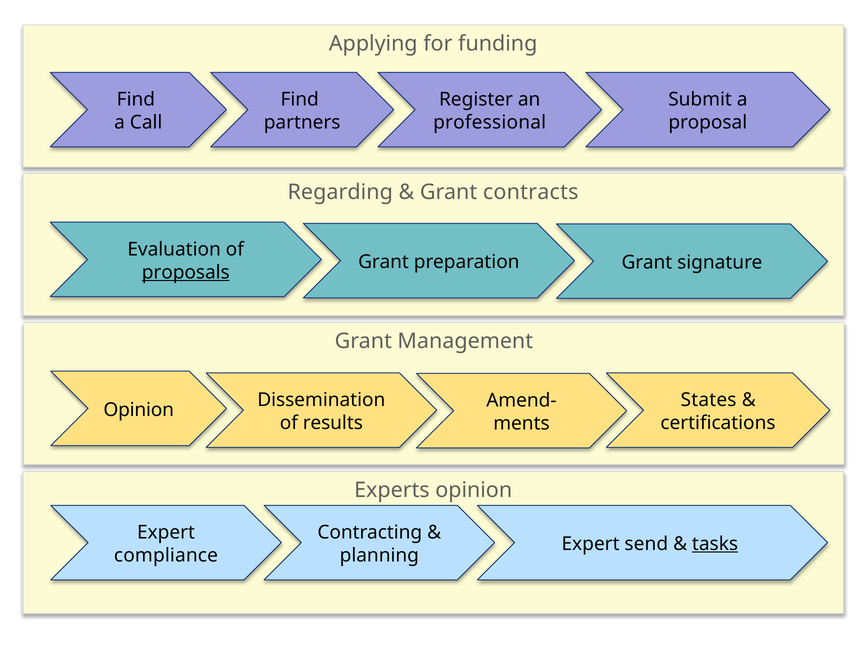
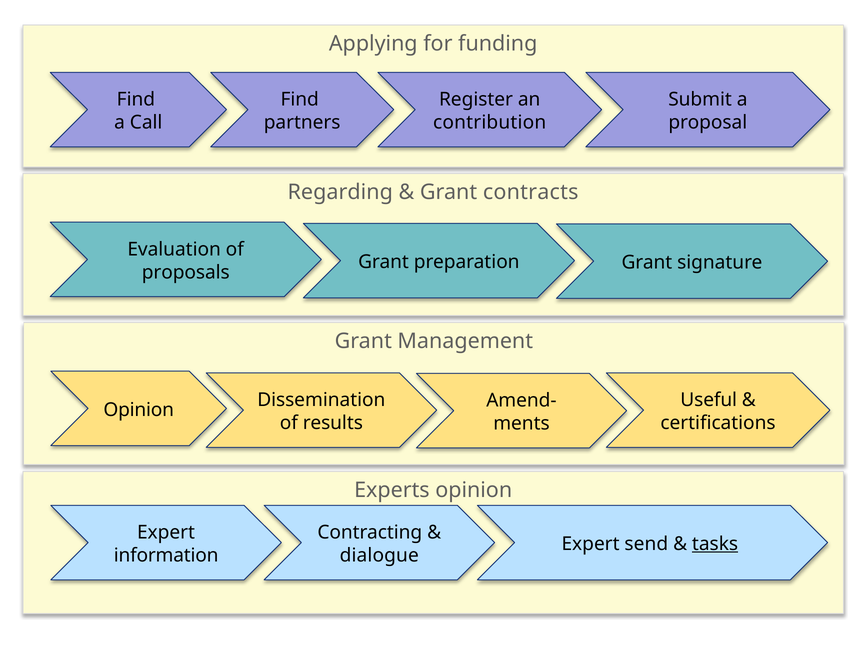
professional: professional -> contribution (490, 123)
proposals underline: present -> none (186, 273)
States: States -> Useful (709, 400)
compliance: compliance -> information (166, 556)
planning: planning -> dialogue (379, 556)
